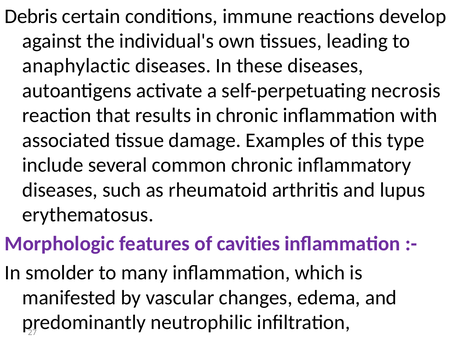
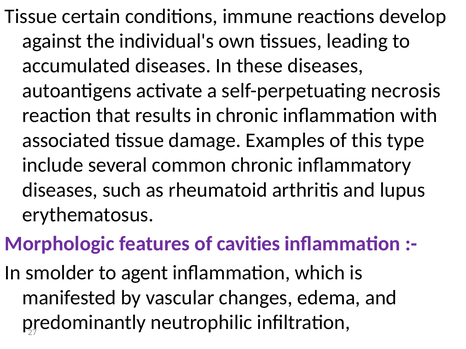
Debris: Debris -> Tissue (31, 16)
anaphylactic: anaphylactic -> accumulated (76, 66)
many: many -> agent (145, 273)
